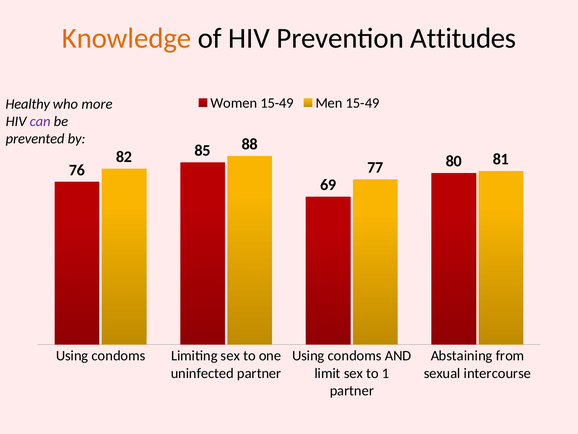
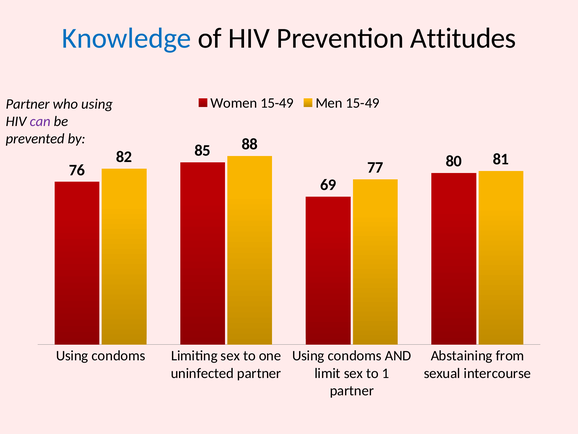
Knowledge colour: orange -> blue (127, 38)
Healthy: Healthy -> Partner (28, 104)
who more: more -> using (97, 104)
